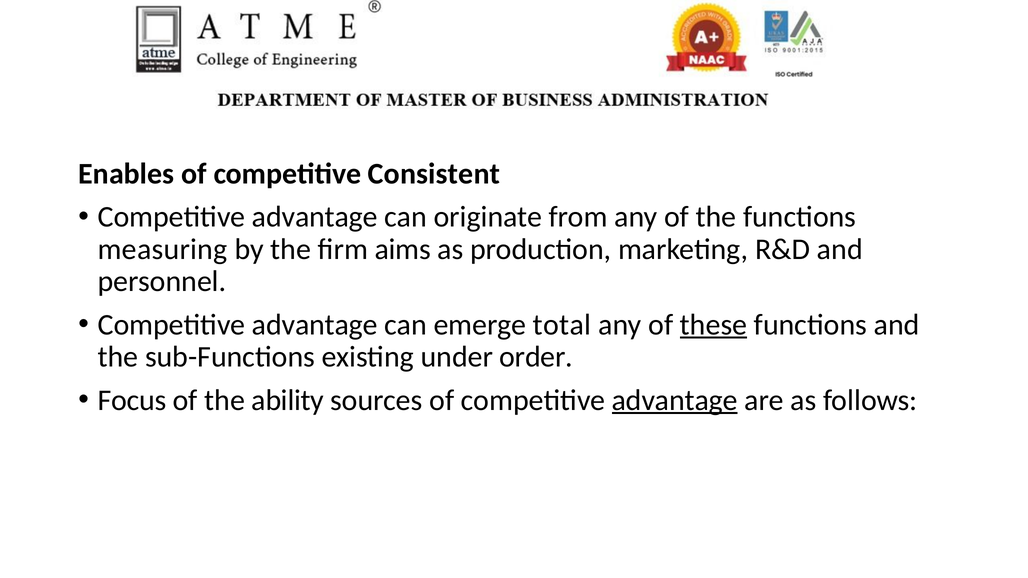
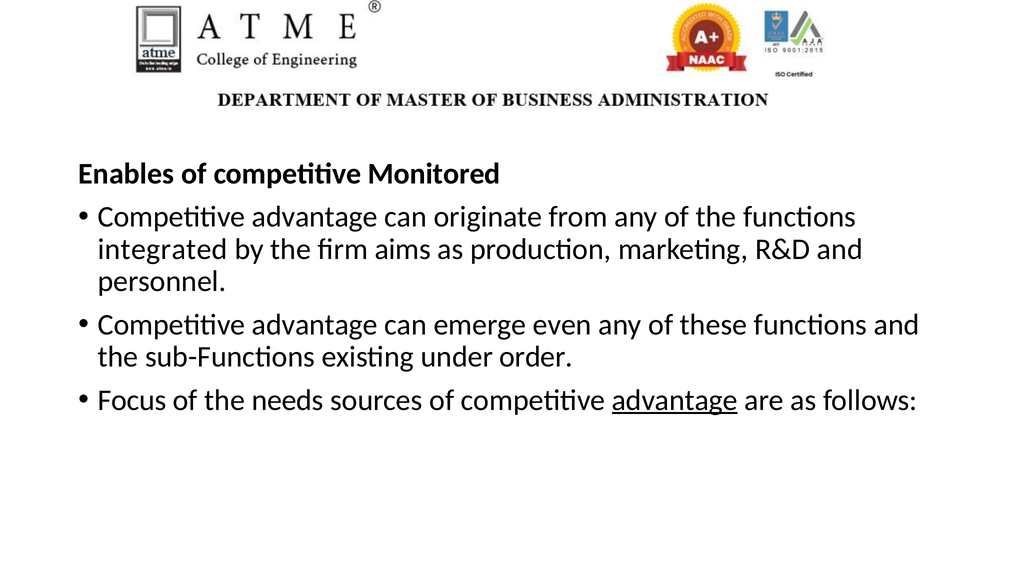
Consistent: Consistent -> Monitored (434, 174)
measuring: measuring -> integrated (163, 249)
total: total -> even (562, 325)
these underline: present -> none (713, 325)
ability: ability -> needs (288, 400)
